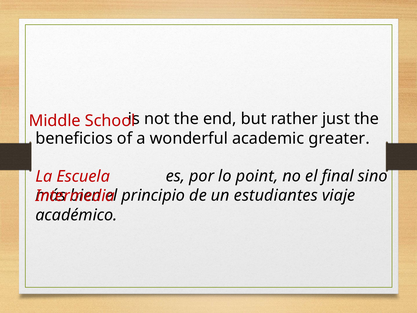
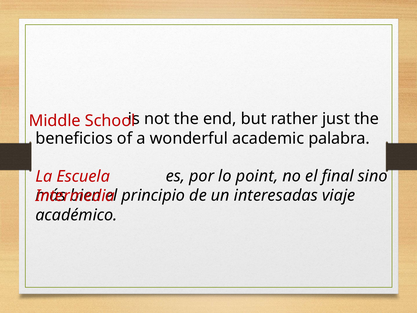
greater: greater -> palabra (339, 138)
estudiantes: estudiantes -> interesadas (276, 195)
